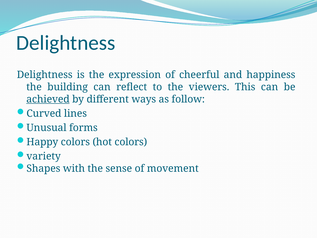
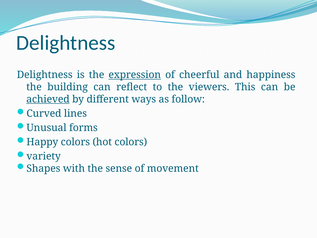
expression underline: none -> present (135, 75)
